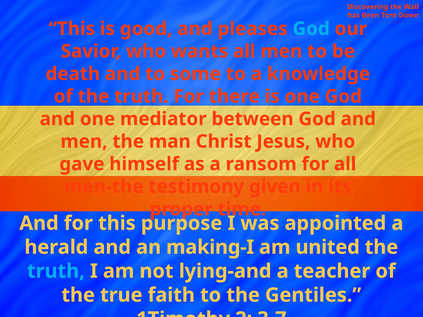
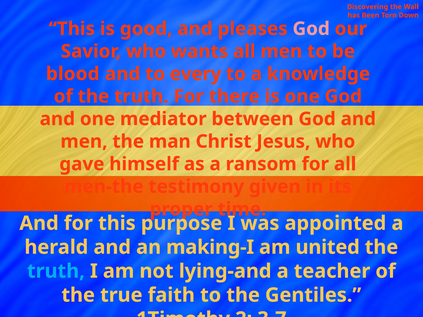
God colour: light blue -> pink (311, 29)
death: death -> blood (73, 74)
some: some -> every (196, 74)
